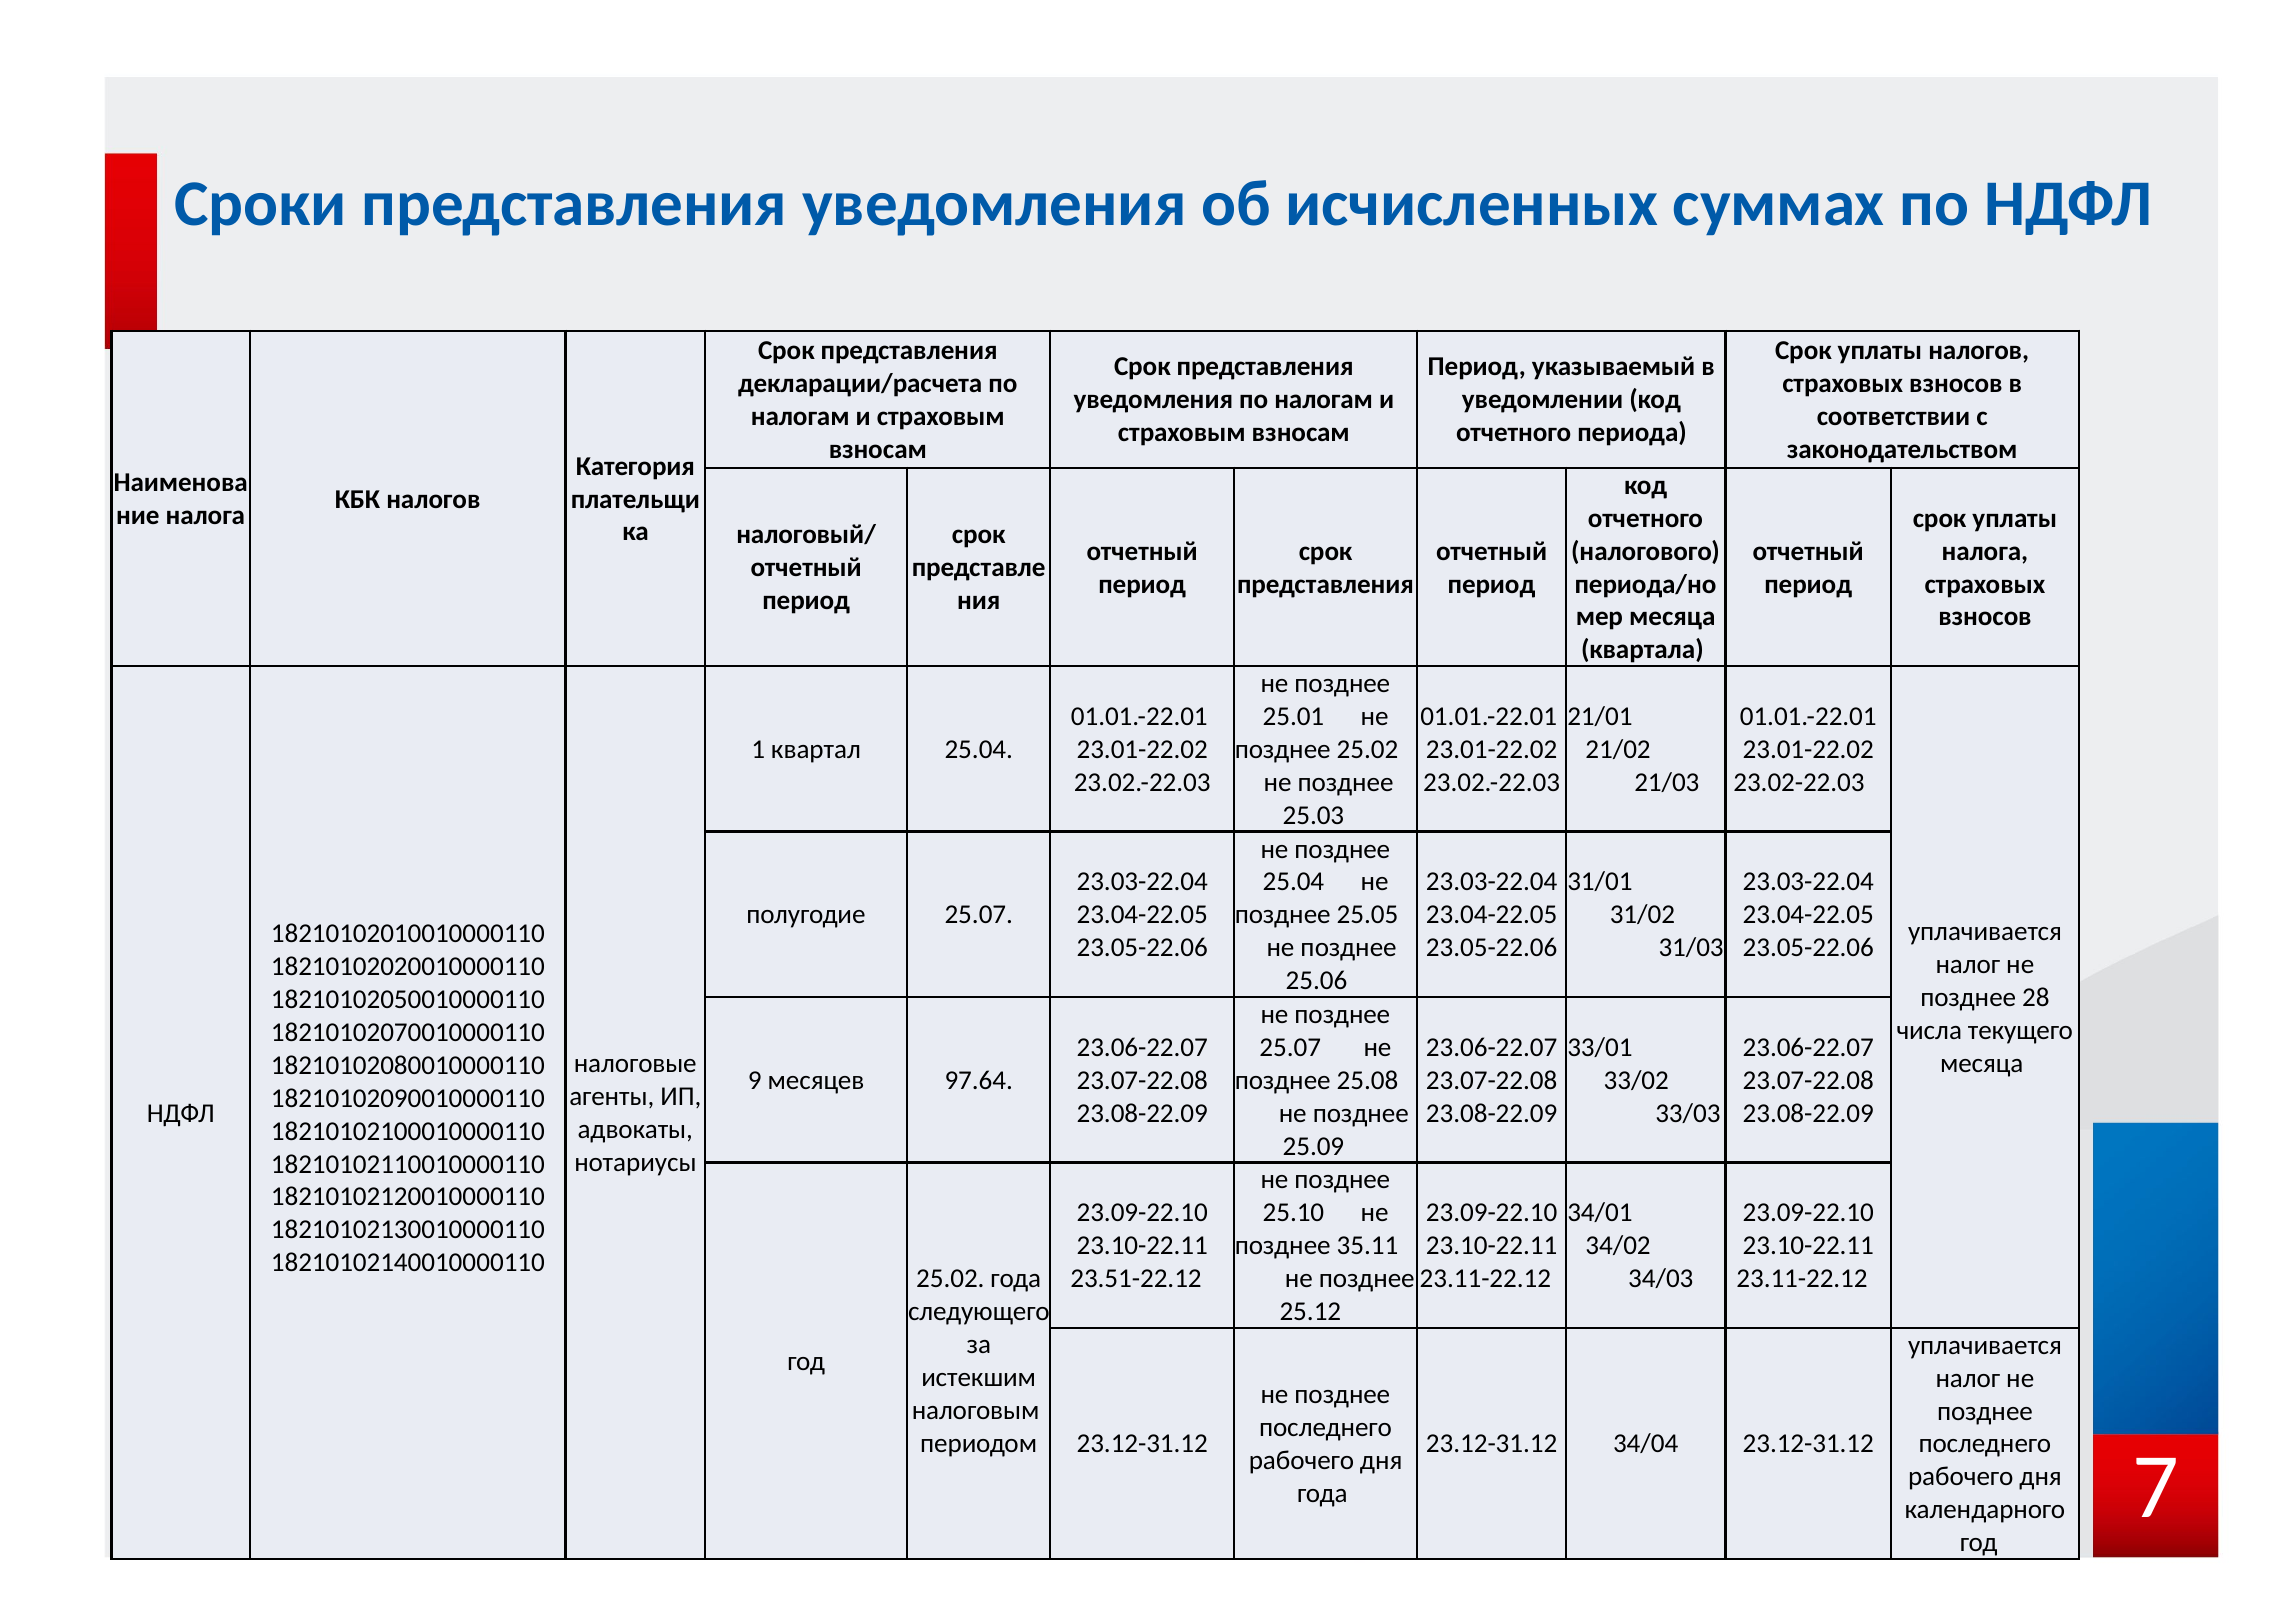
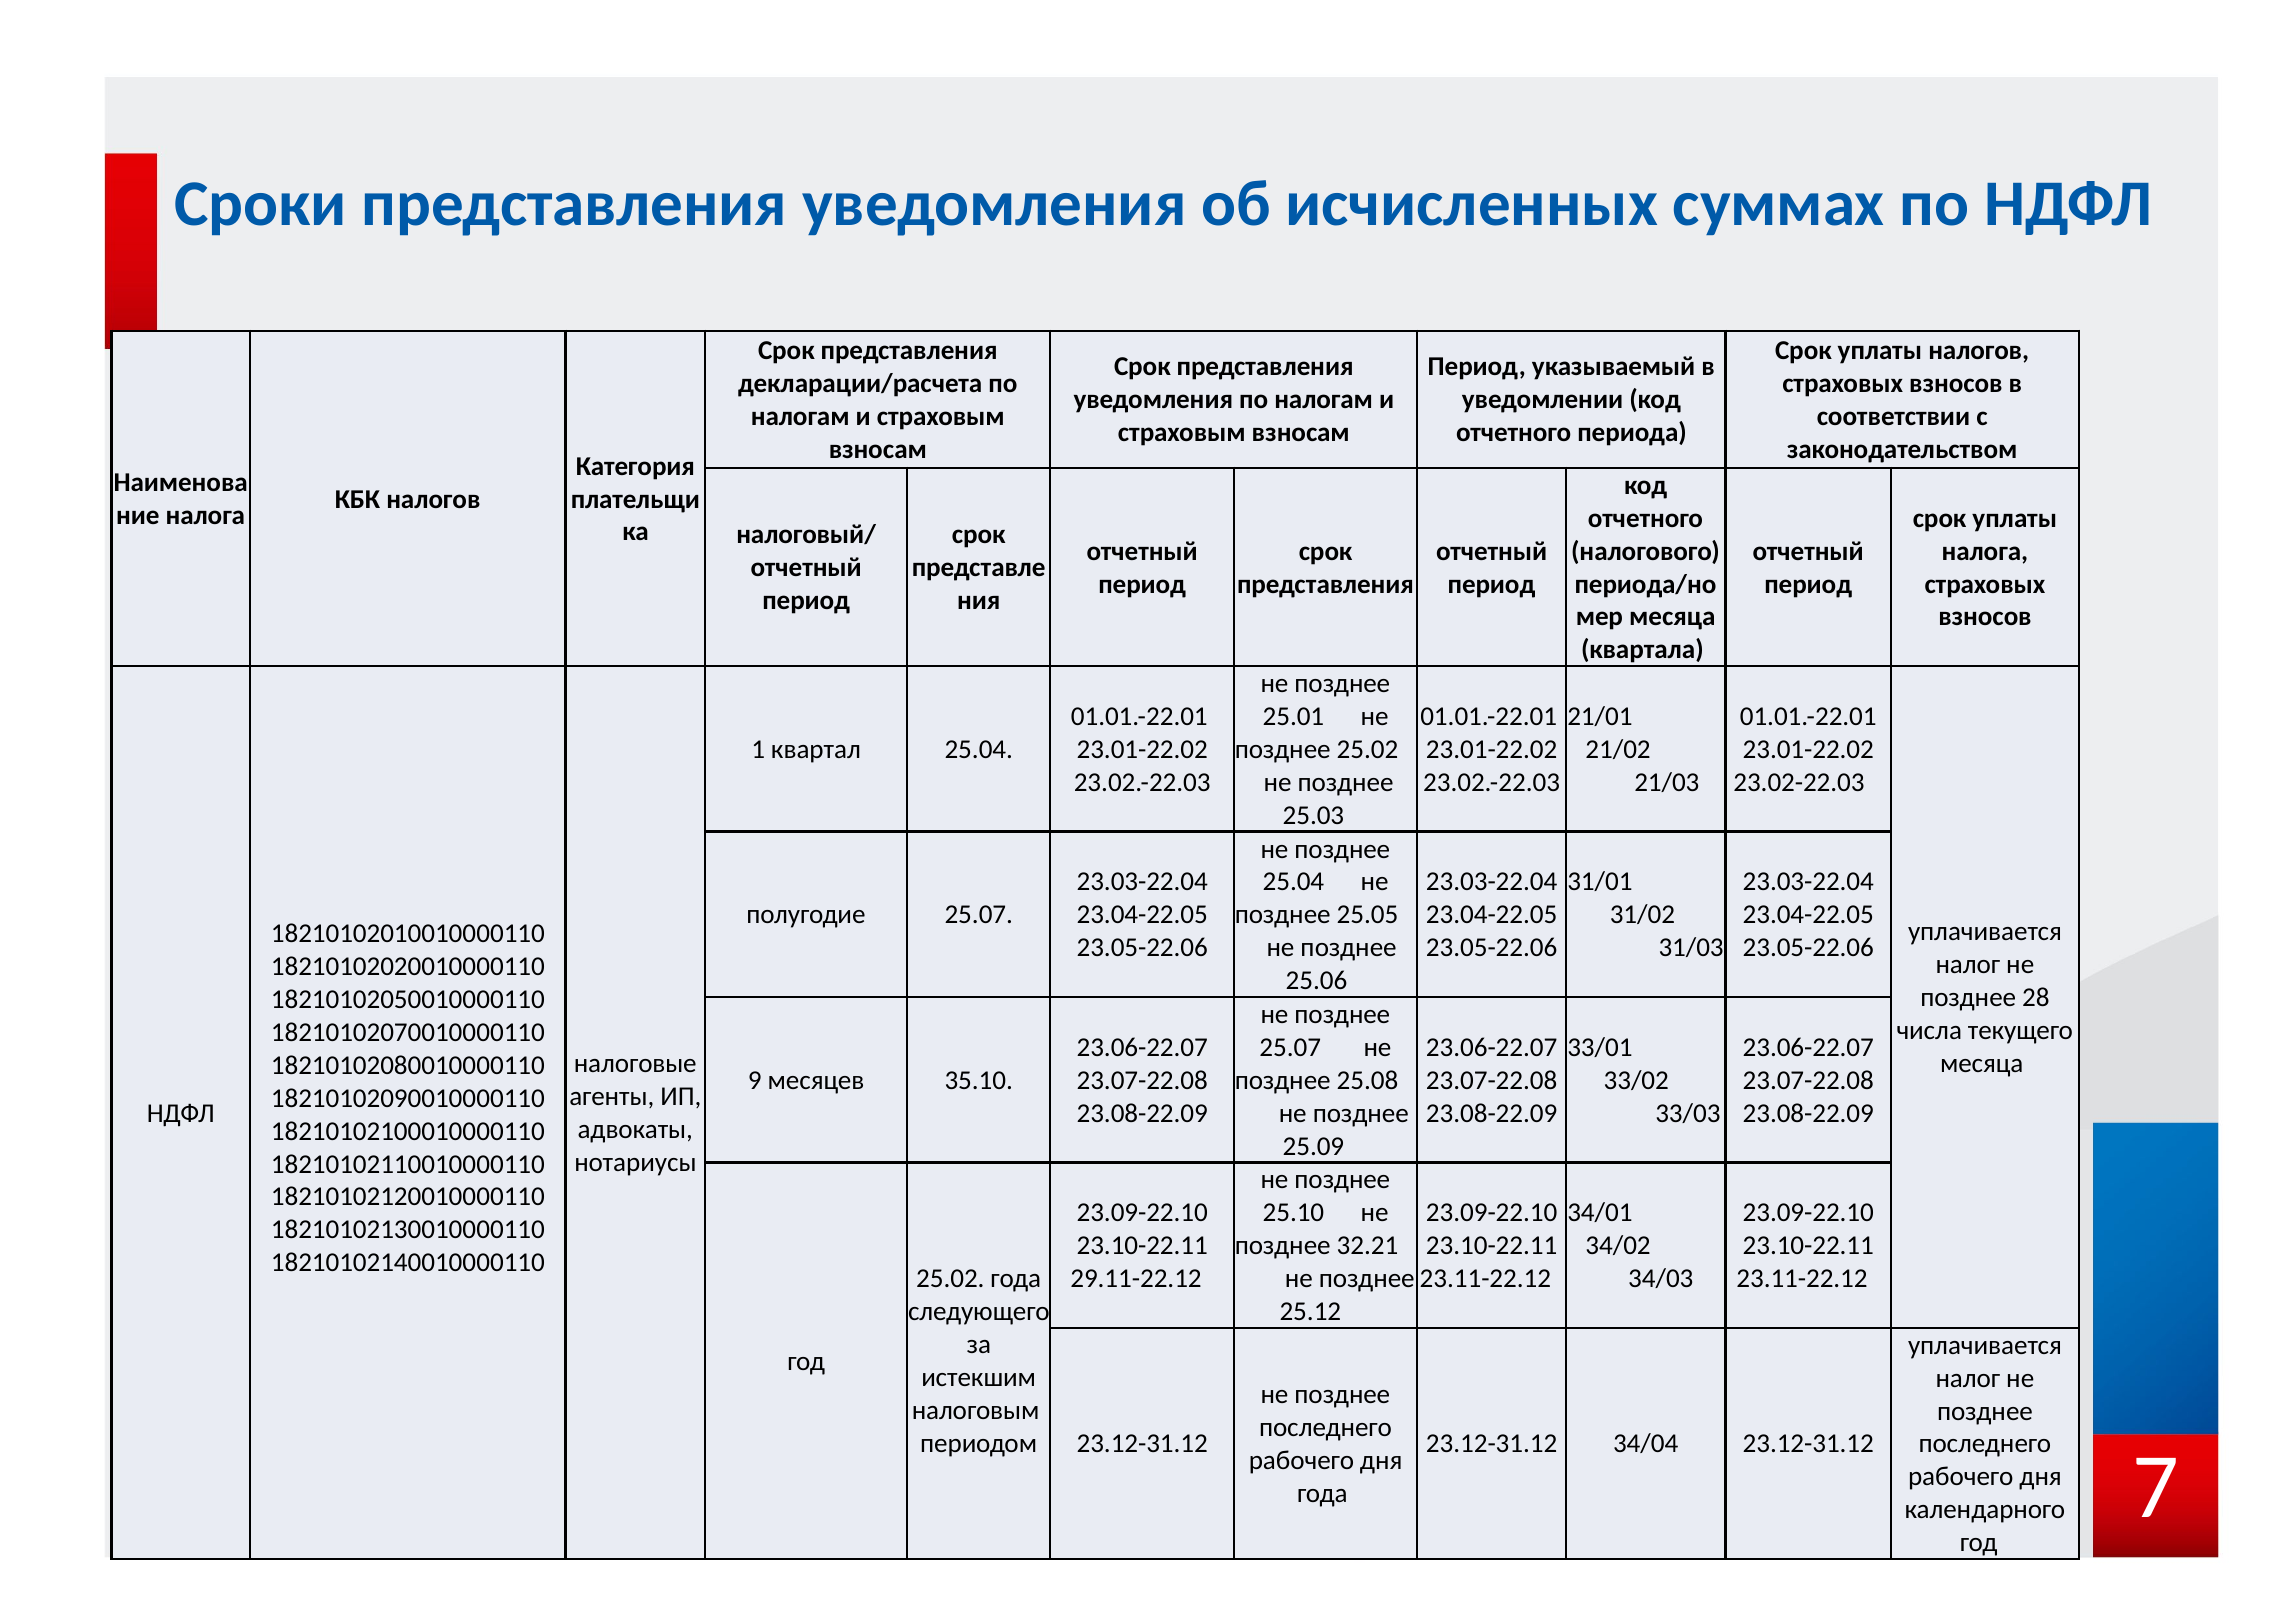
97.64: 97.64 -> 35.10 (979, 1080)
35.11: 35.11 -> 32.21 (1367, 1245)
23.51-22.12: 23.51-22.12 -> 29.11-22.12 (1136, 1278)
